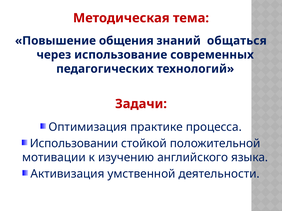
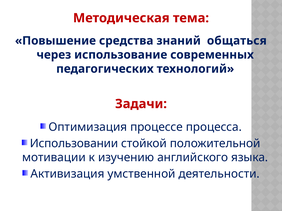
общения: общения -> средства (126, 41)
практике: практике -> процессе (157, 127)
